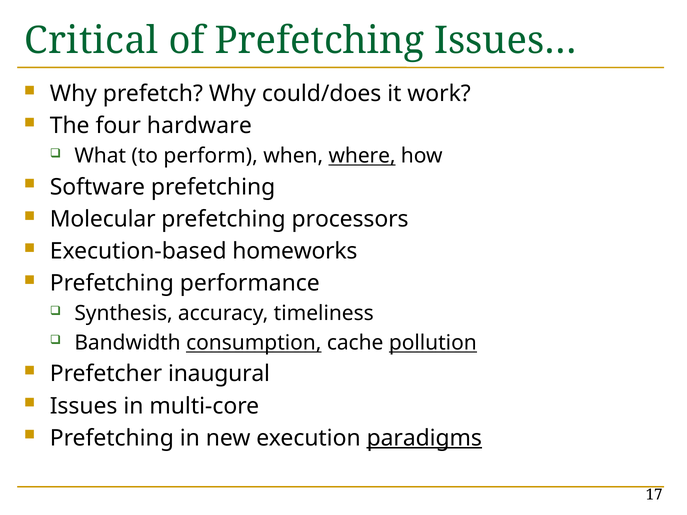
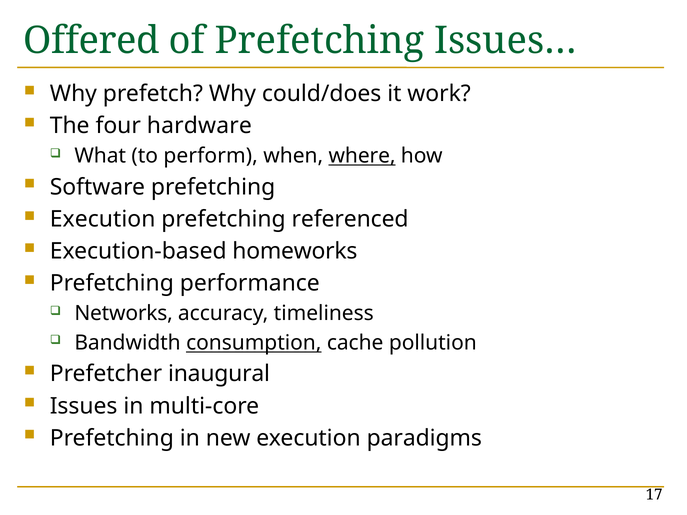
Critical: Critical -> Offered (92, 40)
Molecular: Molecular -> Execution (103, 219)
processors: processors -> referenced (350, 219)
Synthesis: Synthesis -> Networks (124, 314)
pollution underline: present -> none (433, 343)
paradigms underline: present -> none (424, 438)
